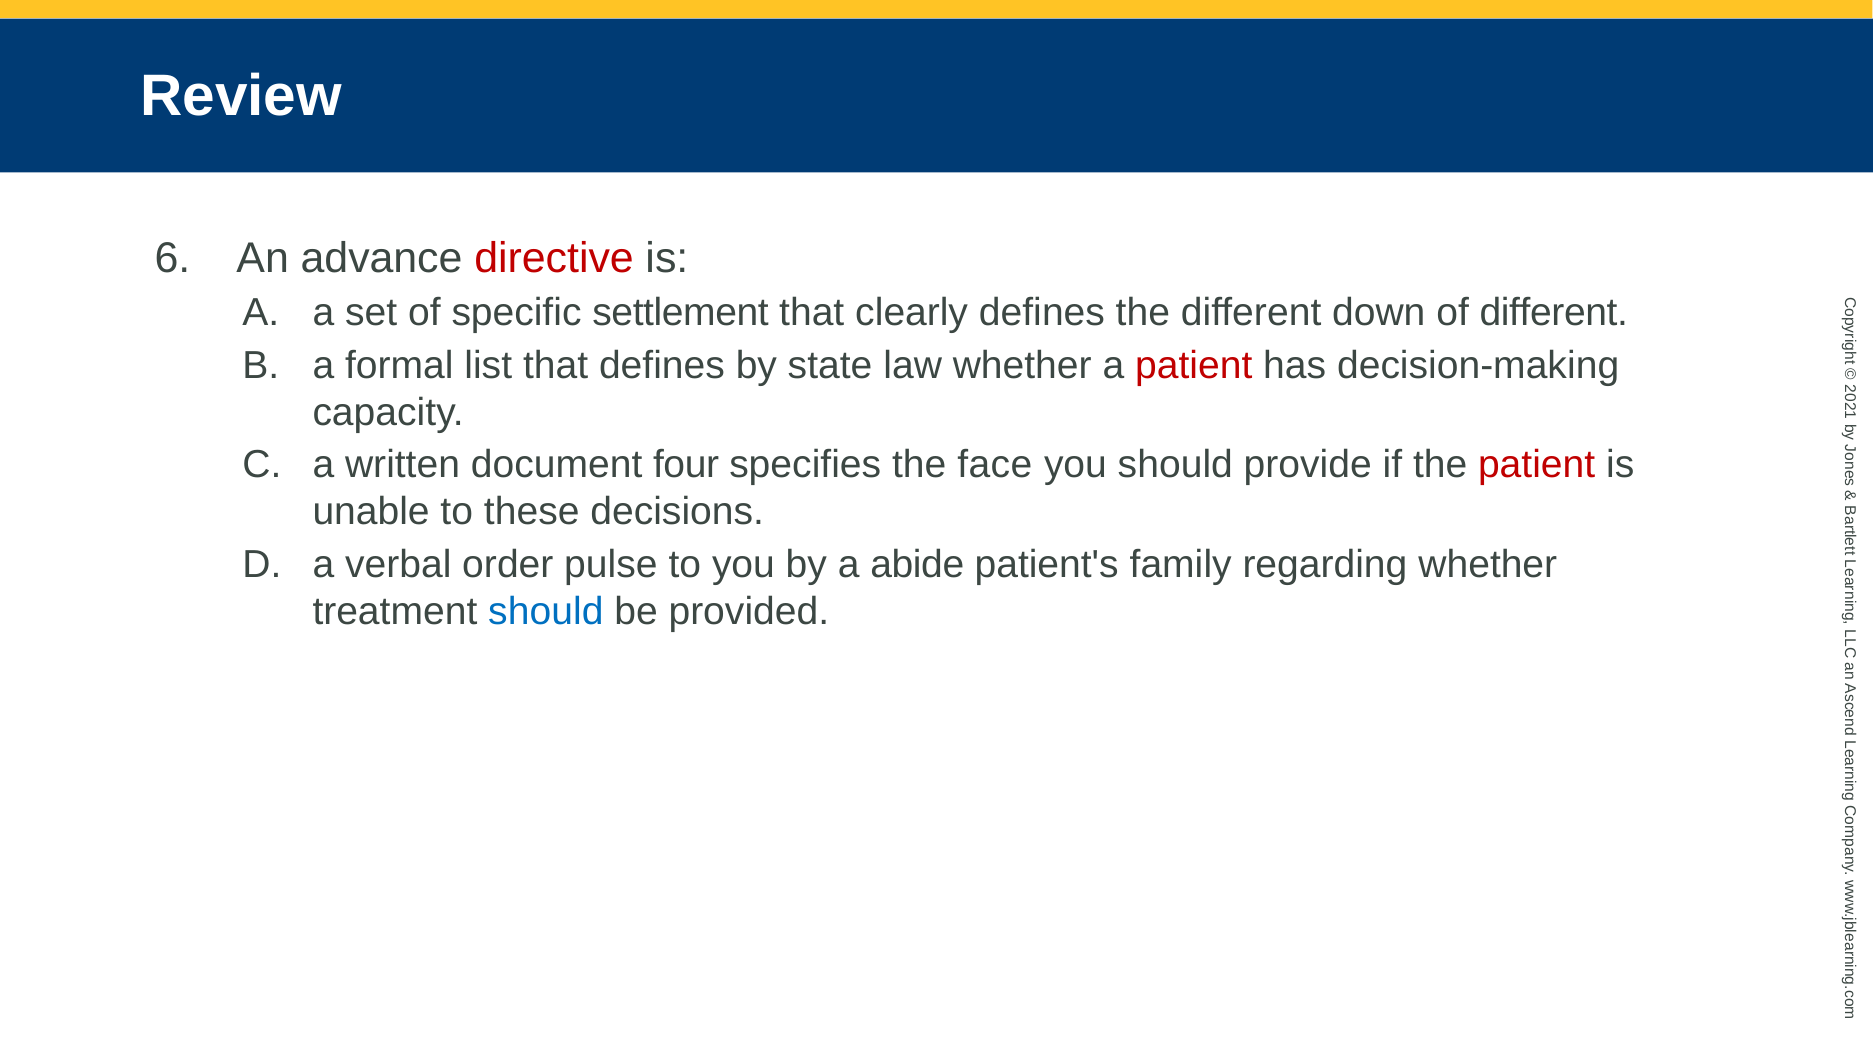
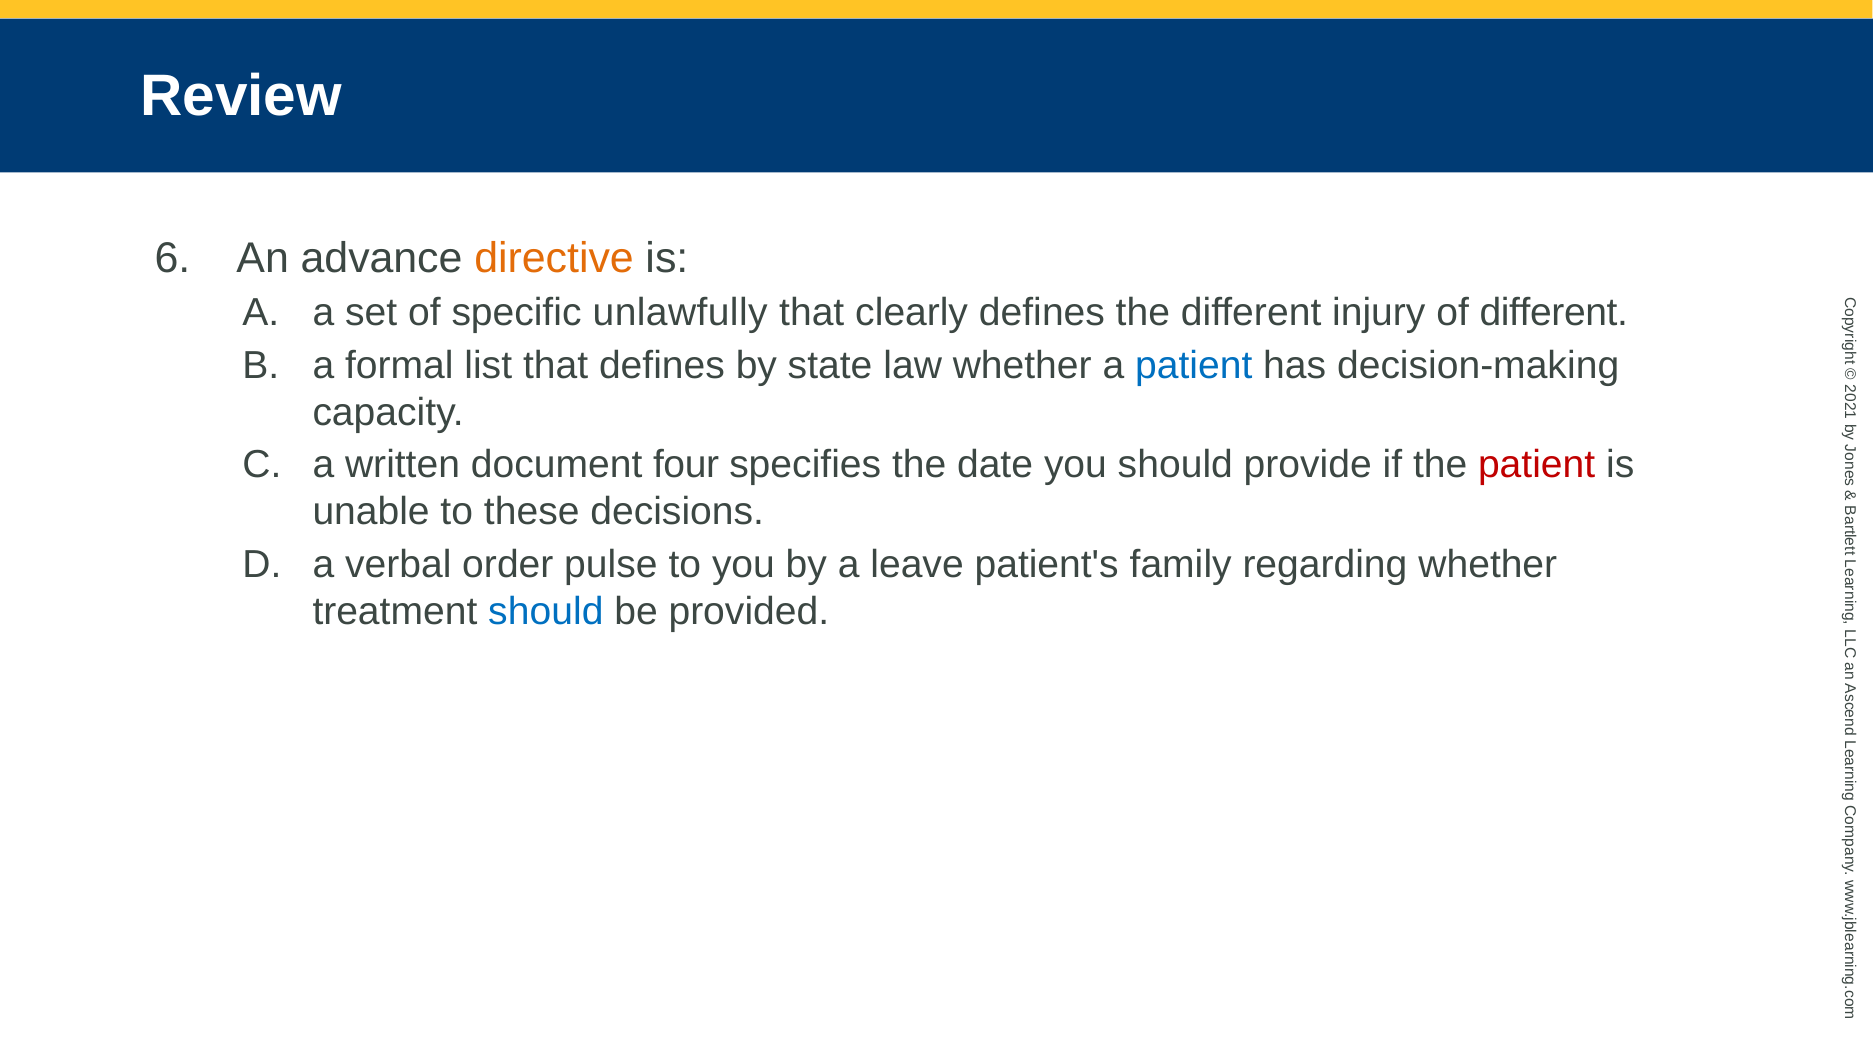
directive colour: red -> orange (554, 258)
settlement: settlement -> unlawfully (680, 313)
down: down -> injury (1379, 313)
patient colour: red -> blue (1194, 366)
face: face -> date (995, 465)
abide: abide -> leave (917, 565)
